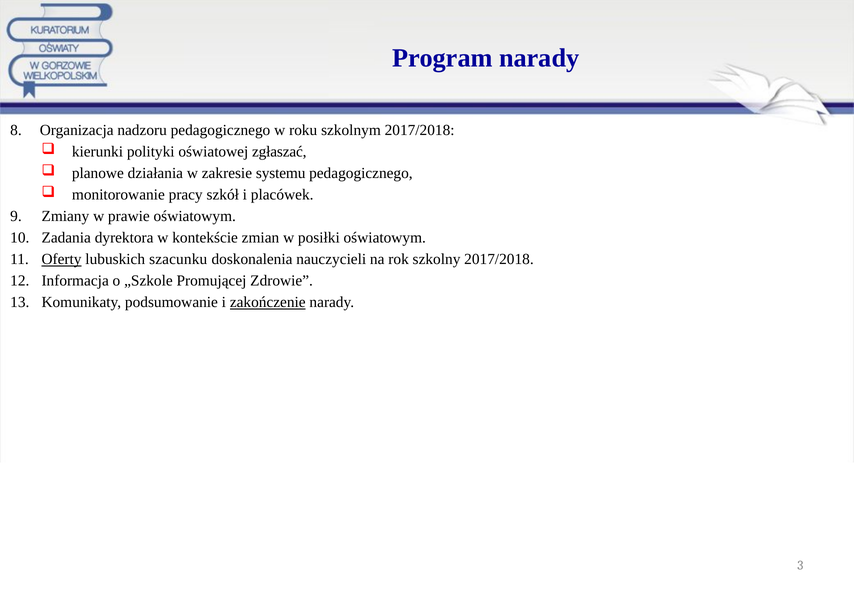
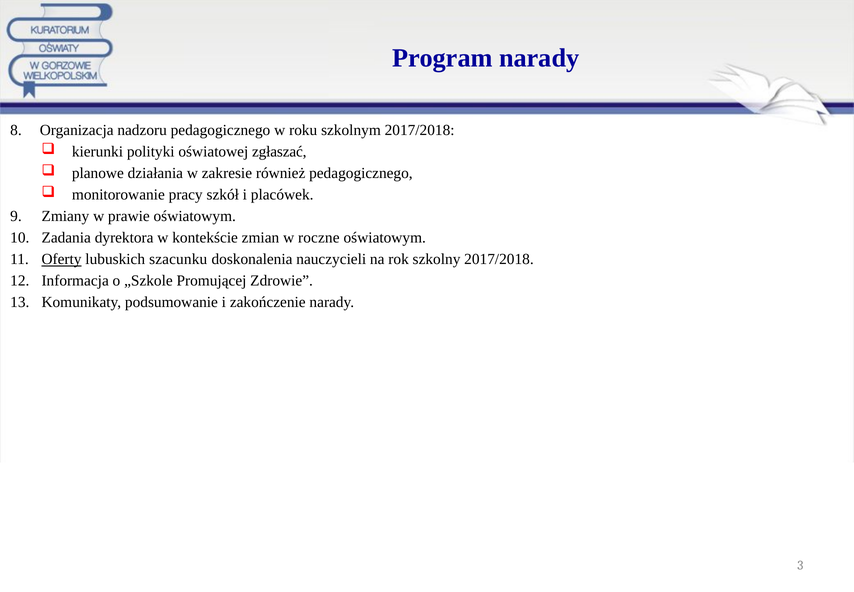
systemu: systemu -> również (281, 173)
posiłki: posiłki -> roczne (319, 237)
zakończenie underline: present -> none (268, 302)
